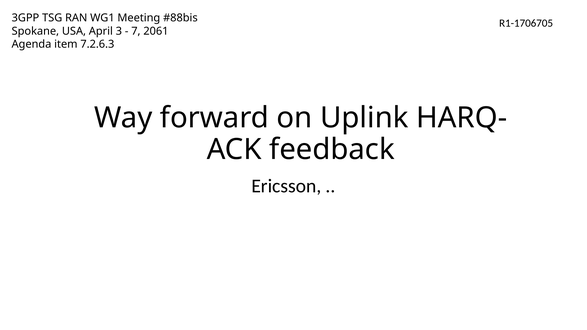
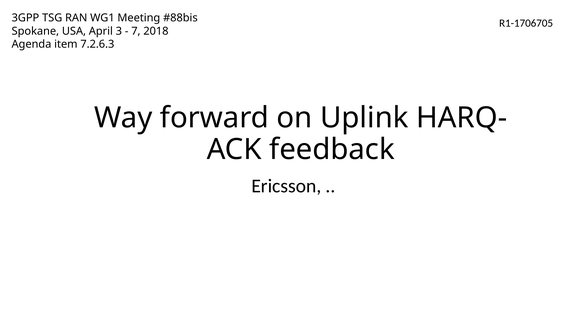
2061: 2061 -> 2018 (156, 31)
